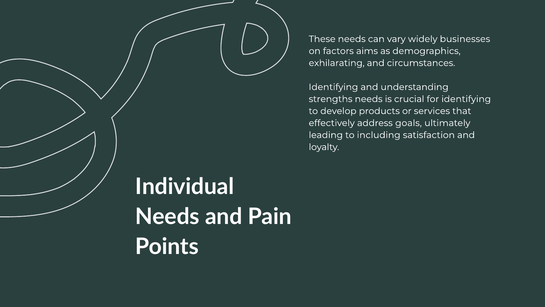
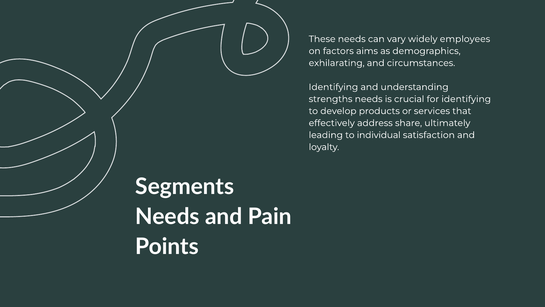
businesses: businesses -> employees (465, 39)
goals: goals -> share (409, 123)
including: including -> individual (379, 135)
Individual: Individual -> Segments (185, 186)
